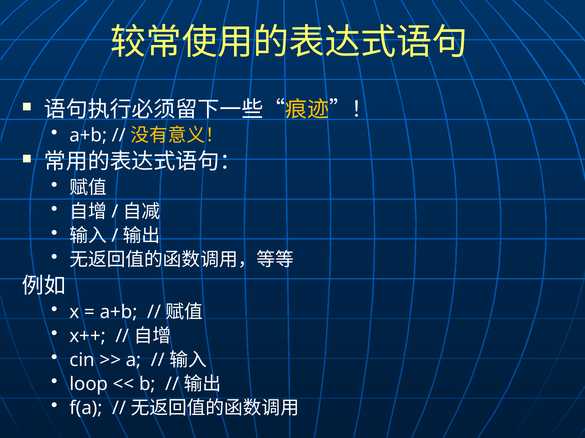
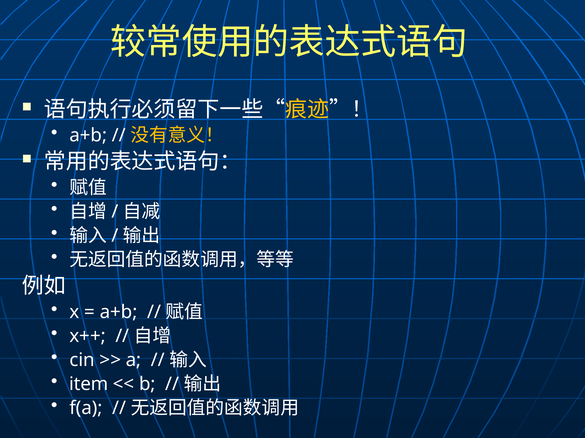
loop: loop -> item (89, 385)
